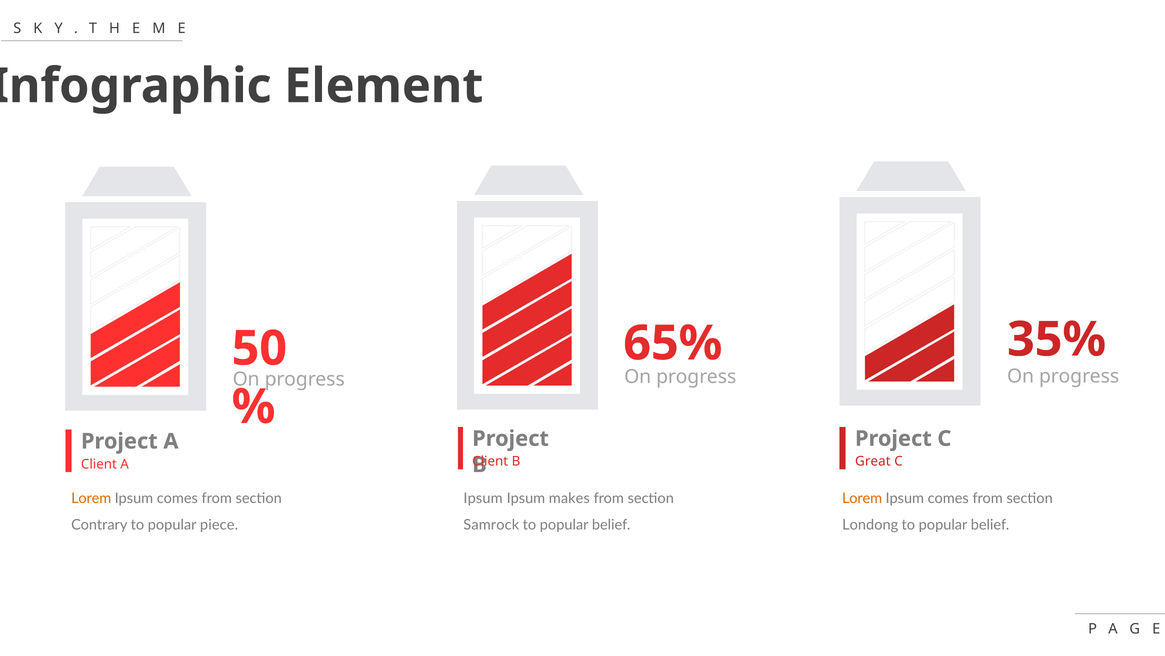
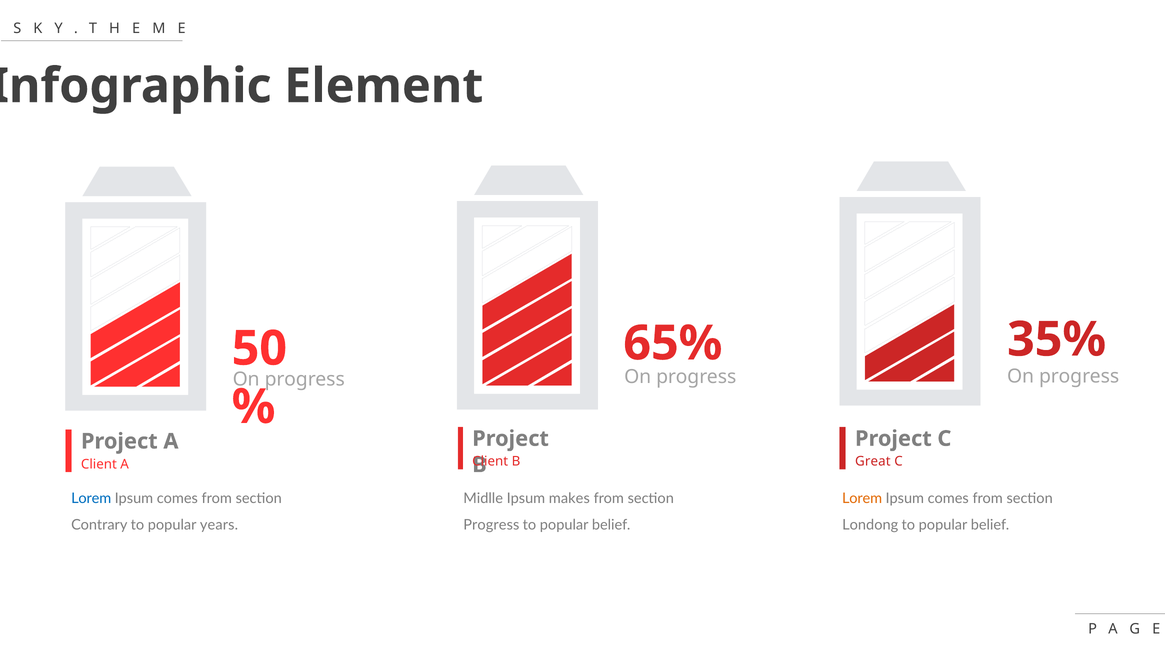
Lorem colour: orange -> blue (91, 498)
Ipsum: Ipsum -> Midlle (483, 498)
piece: piece -> years (219, 524)
Samrock: Samrock -> Progress (491, 524)
